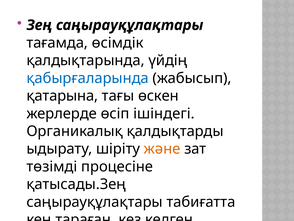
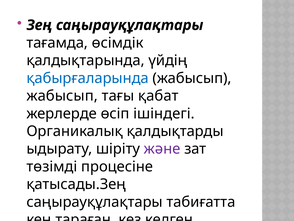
қатарына: қатарына -> жабысып (62, 96)
өскен: өскен -> қабат (158, 96)
және colour: orange -> purple (162, 149)
